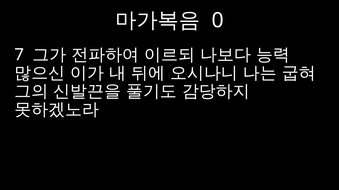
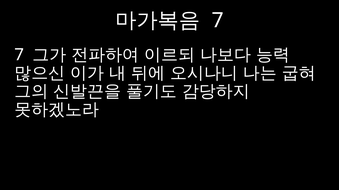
0: 0 -> 7 (218, 20)
